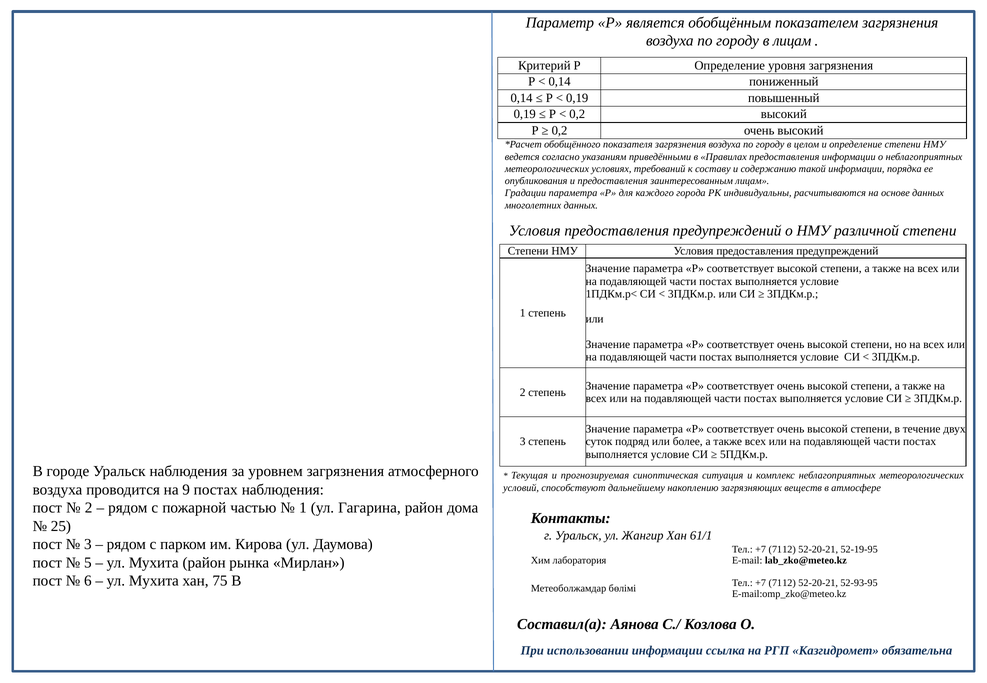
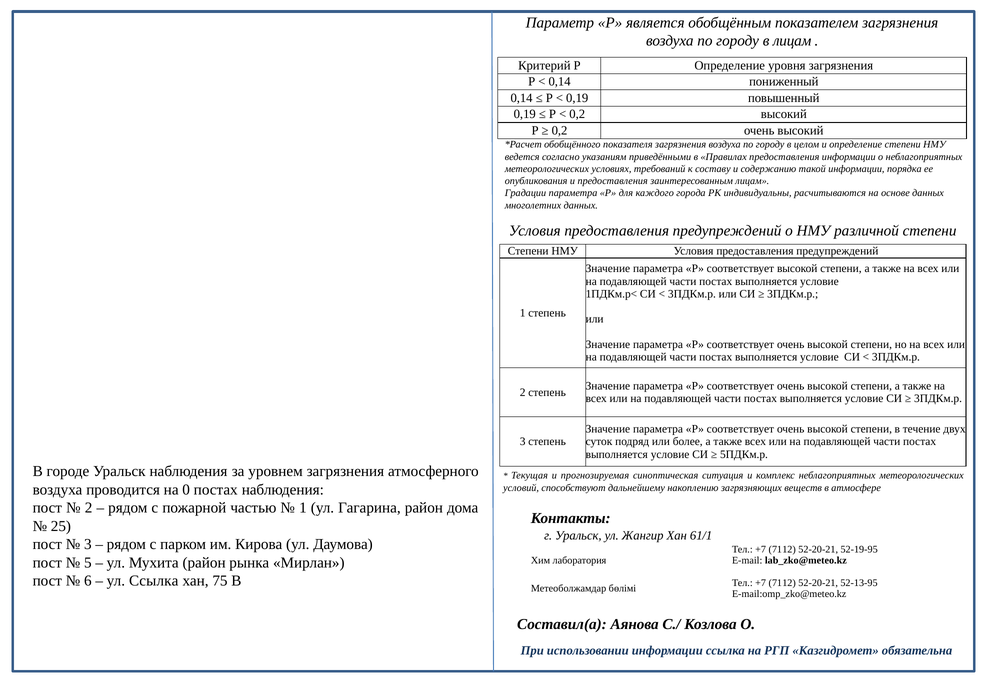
9: 9 -> 0 (186, 490)
Мухита: Мухита -> Ссылка (154, 581)
52-93-95: 52-93-95 -> 52-13-95 (859, 583)
